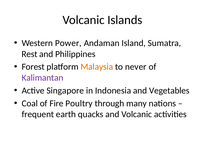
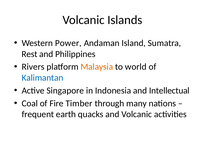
Forest: Forest -> Rivers (33, 67)
never: never -> world (136, 67)
Kalimantan colour: purple -> blue (42, 78)
Vegetables: Vegetables -> Intellectual (169, 90)
Poultry: Poultry -> Timber (79, 103)
